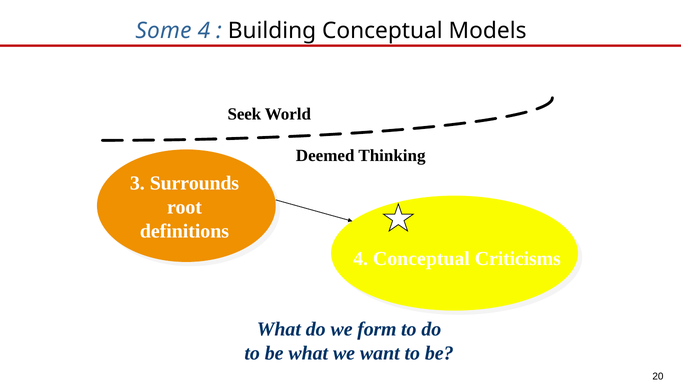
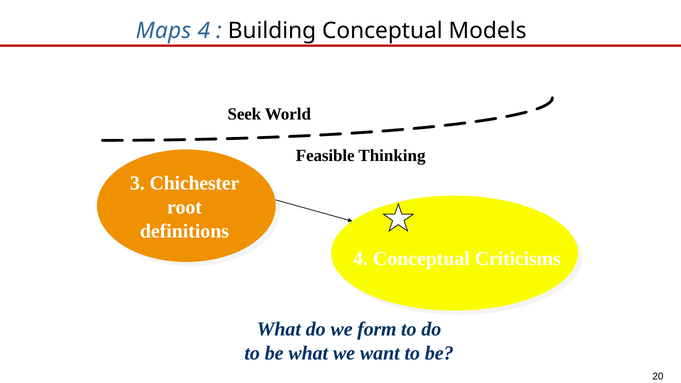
Some: Some -> Maps (163, 31)
Deemed: Deemed -> Feasible (325, 156)
Surrounds: Surrounds -> Chichester (194, 183)
